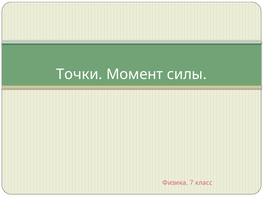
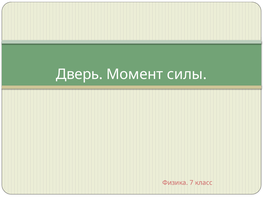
Точки: Точки -> Дверь (79, 74)
